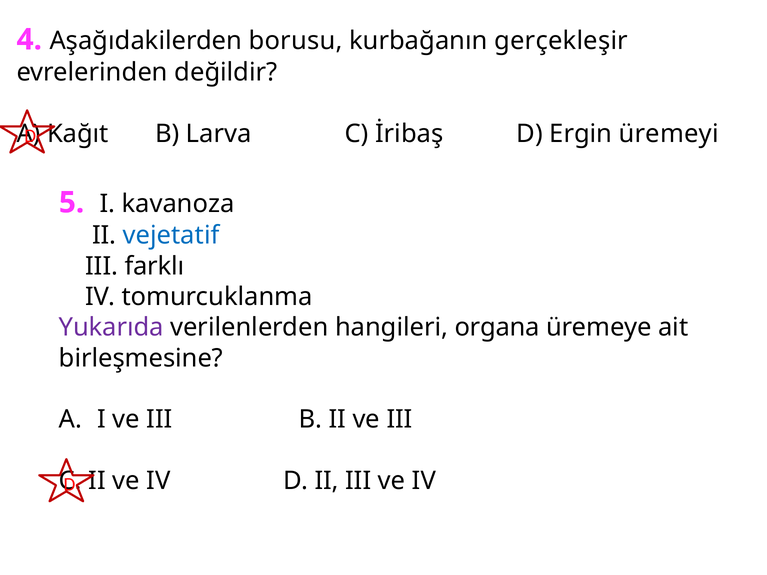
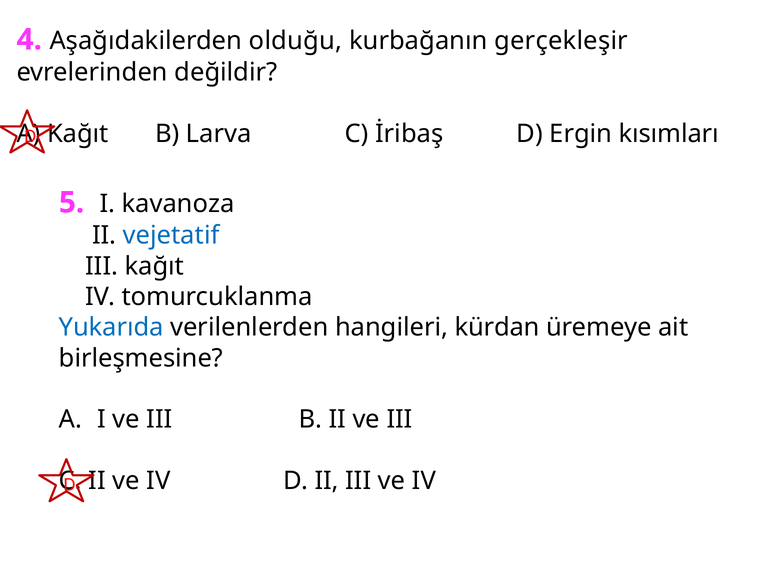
borusu: borusu -> olduğu (296, 41)
üremeyi: üremeyi -> kısımları (669, 134)
III farklı: farklı -> kağıt (154, 266)
Yukarıda colour: purple -> blue (111, 328)
organa: organa -> kürdan (497, 328)
